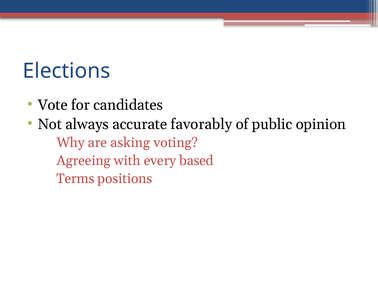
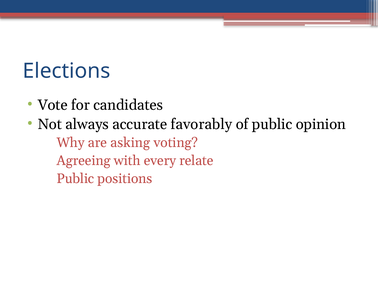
based: based -> relate (196, 160)
Terms: Terms -> Public (75, 178)
